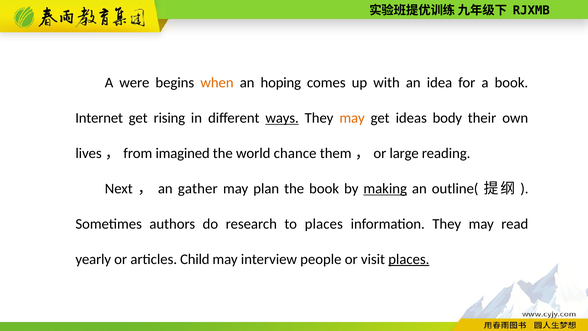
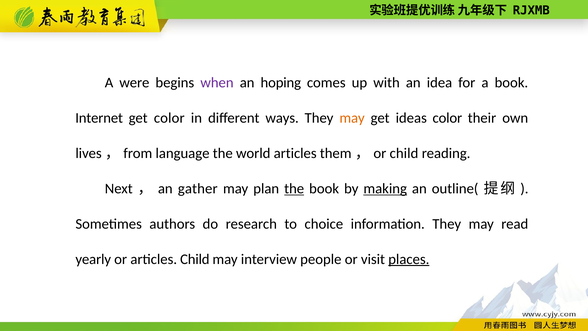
when colour: orange -> purple (217, 83)
get rising: rising -> color (169, 118)
ways underline: present -> none (282, 118)
ideas body: body -> color (447, 118)
imagined: imagined -> language (183, 153)
world chance: chance -> articles (295, 153)
them，or large: large -> child (404, 153)
the underline: none -> present (294, 188)
to places: places -> choice (324, 224)
